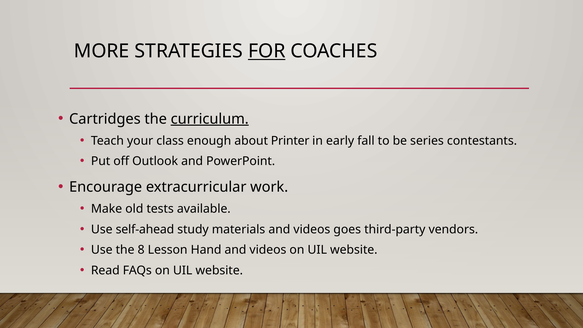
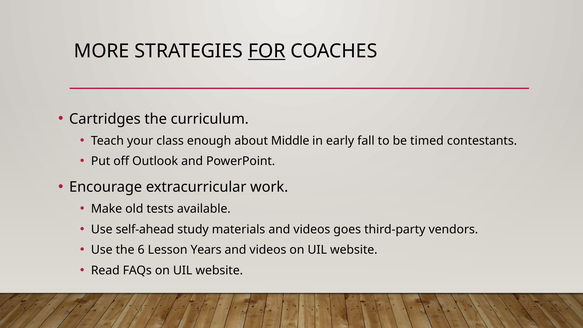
curriculum underline: present -> none (210, 119)
Printer: Printer -> Middle (290, 141)
series: series -> timed (427, 141)
8: 8 -> 6 (141, 250)
Hand: Hand -> Years (206, 250)
